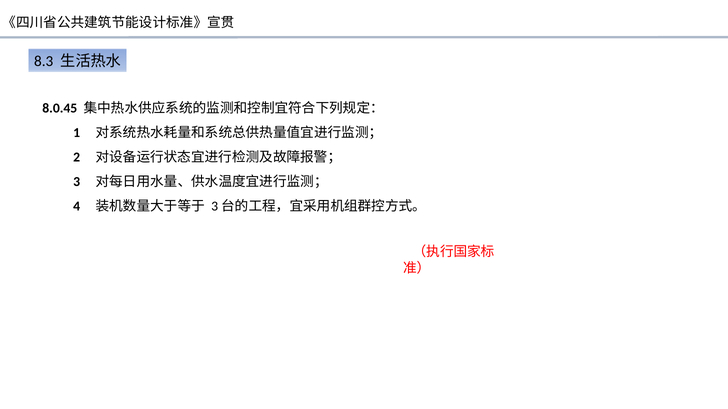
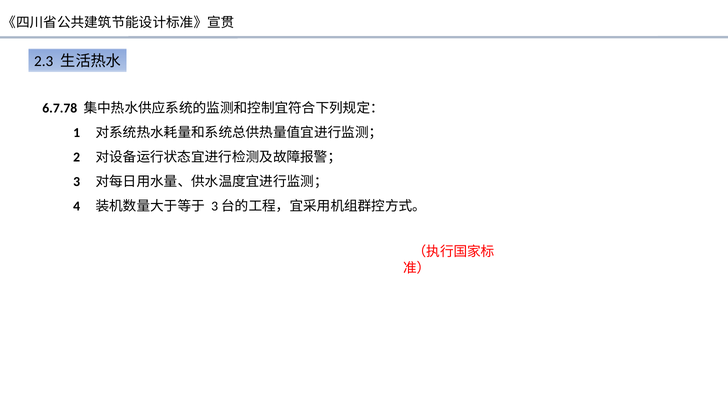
8.3: 8.3 -> 2.3 (44, 61)
8.0.45: 8.0.45 -> 6.7.78 (60, 108)
